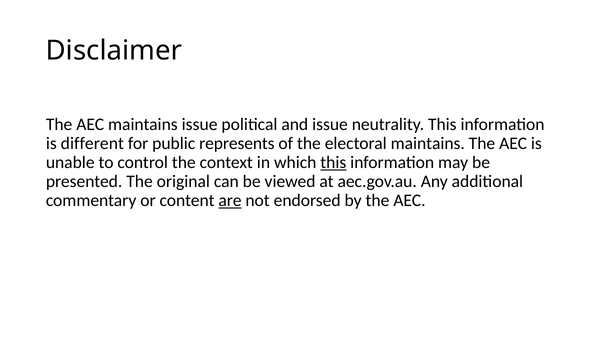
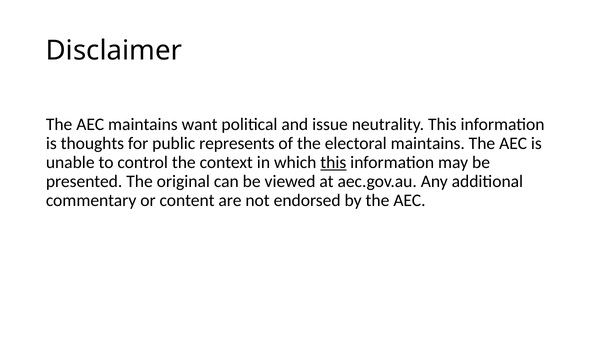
maintains issue: issue -> want (200, 125)
different: different -> thoughts (92, 143)
are underline: present -> none (230, 200)
